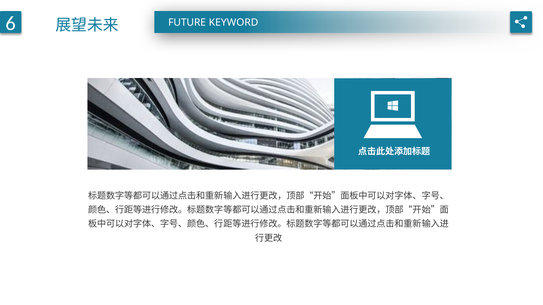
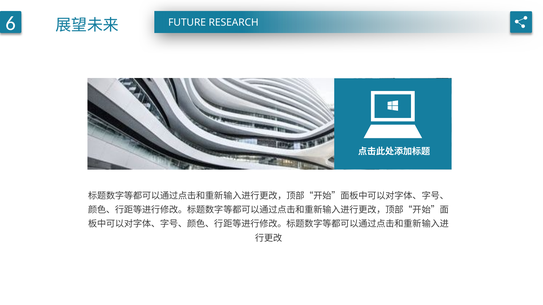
KEYWORD: KEYWORD -> RESEARCH (234, 23)
